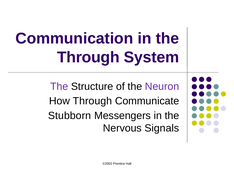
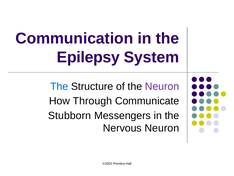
Through: Through -> Epilepsy (88, 57)
The colour: purple -> blue (59, 86)
Nervous Signals: Signals -> Neuron (162, 128)
